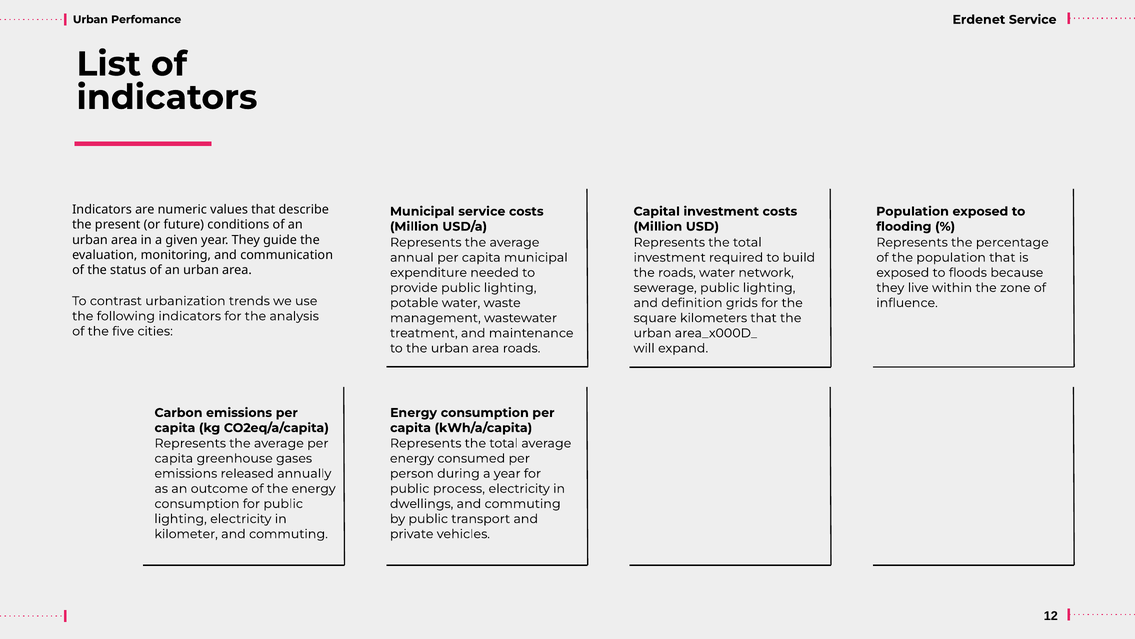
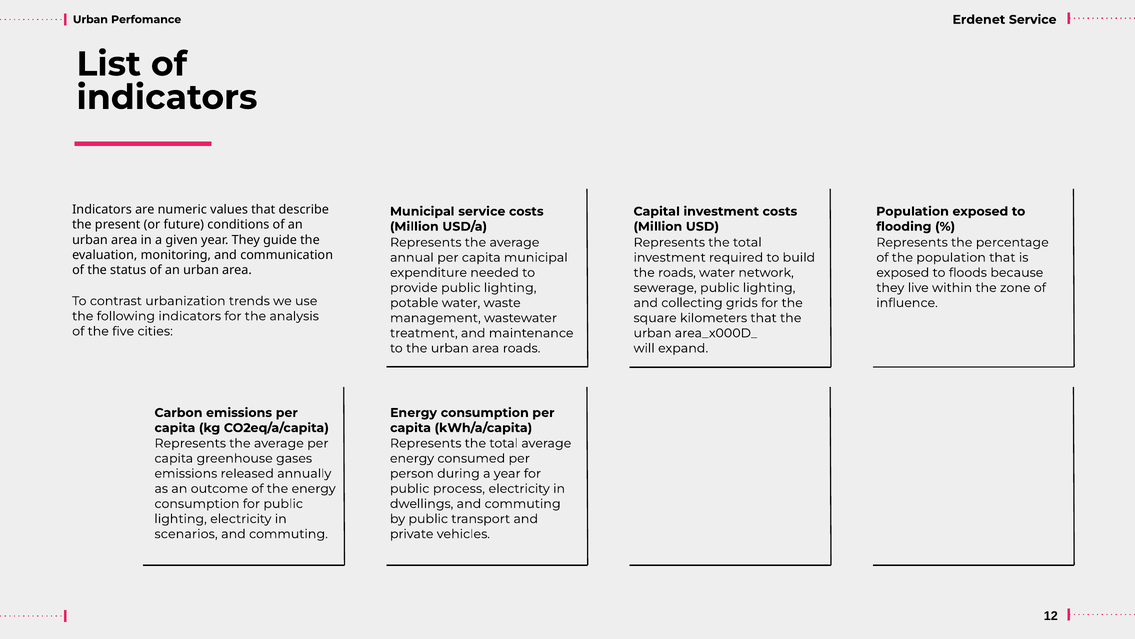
definition: definition -> collecting (692, 303)
kilometer: kilometer -> scenarios (186, 534)
